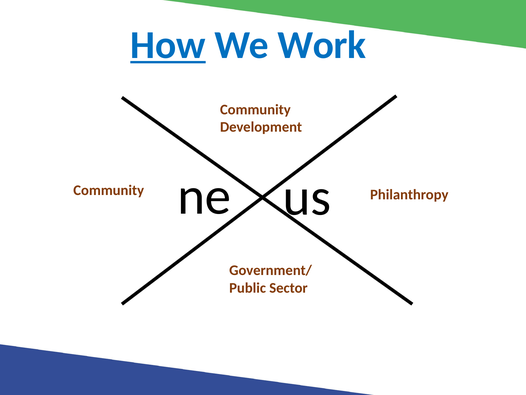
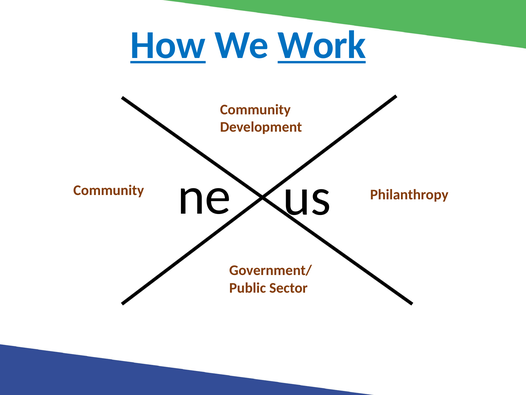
Work underline: none -> present (322, 45)
